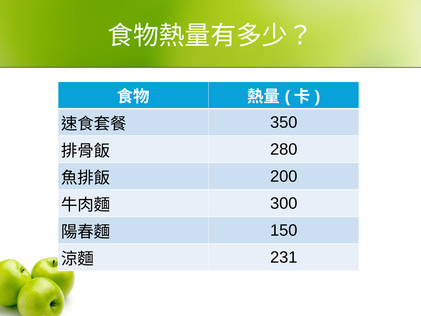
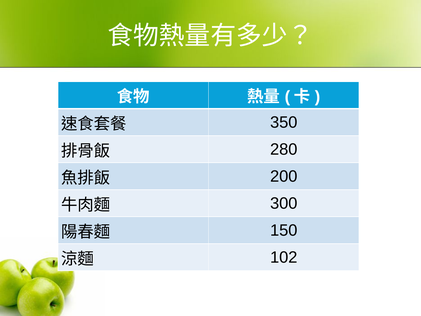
231: 231 -> 102 (284, 257)
